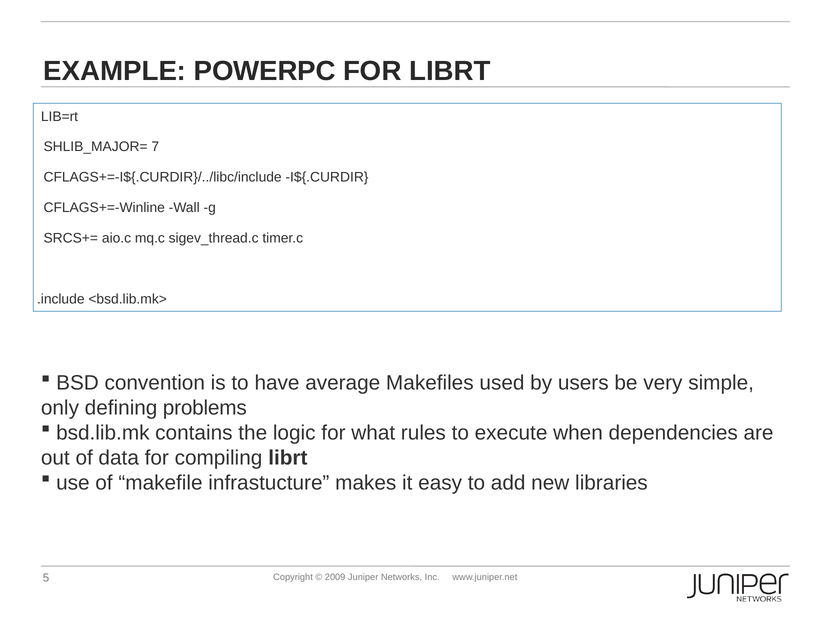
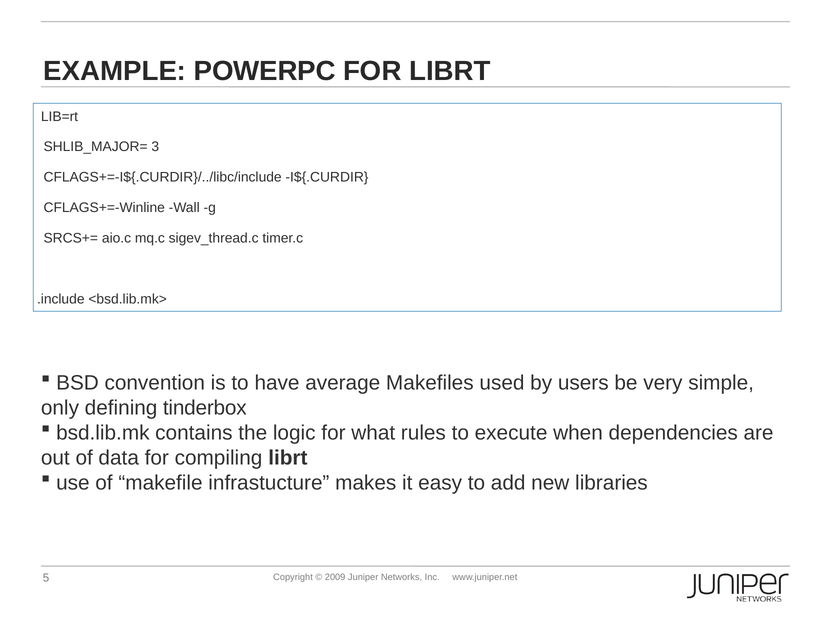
7: 7 -> 3 (155, 147)
problems: problems -> tinderbox (205, 408)
